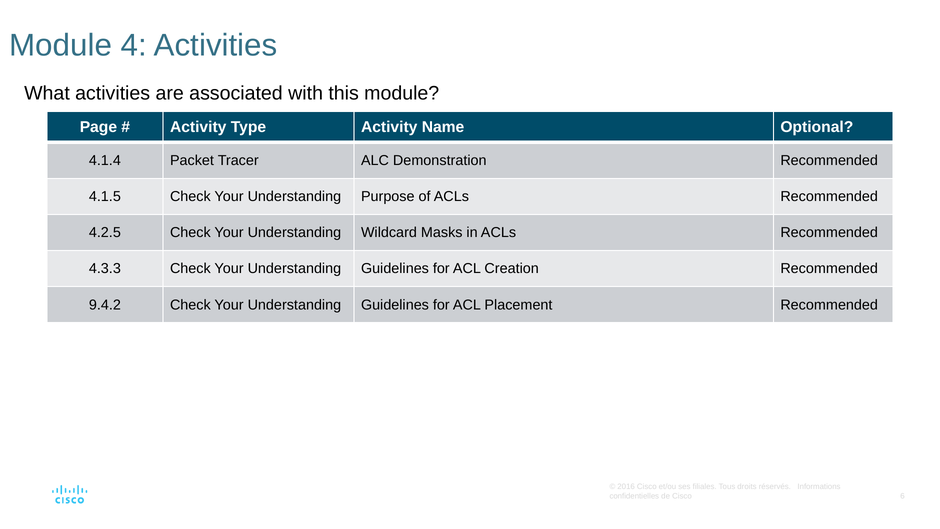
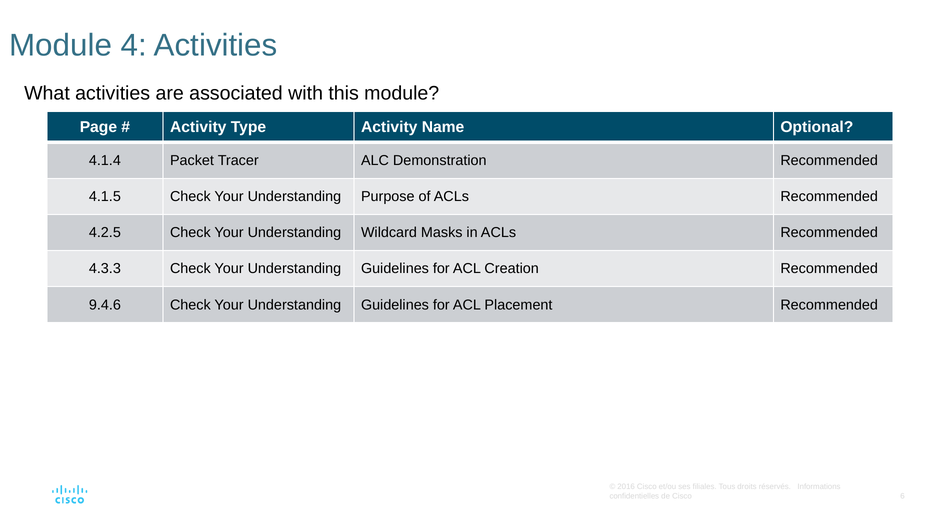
9.4.2: 9.4.2 -> 9.4.6 (105, 305)
